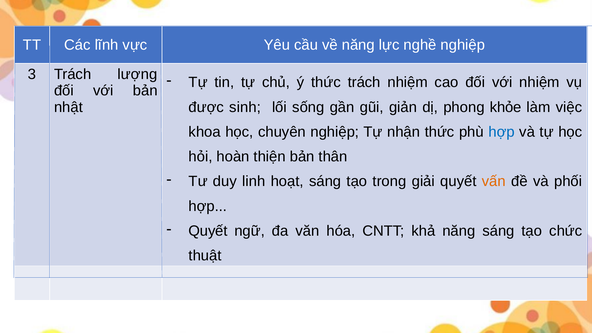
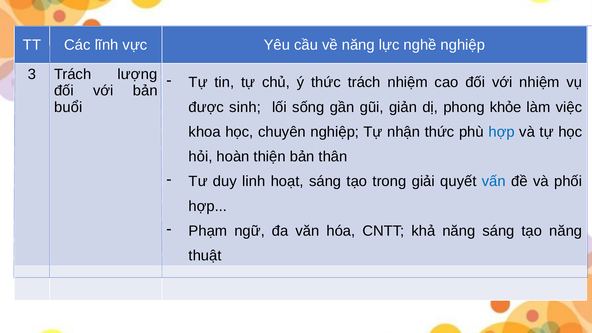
nhật: nhật -> buổi (68, 107)
vấn colour: orange -> blue (494, 181)
Quyết: Quyết -> Phạm (208, 231)
tạo chức: chức -> năng (566, 231)
